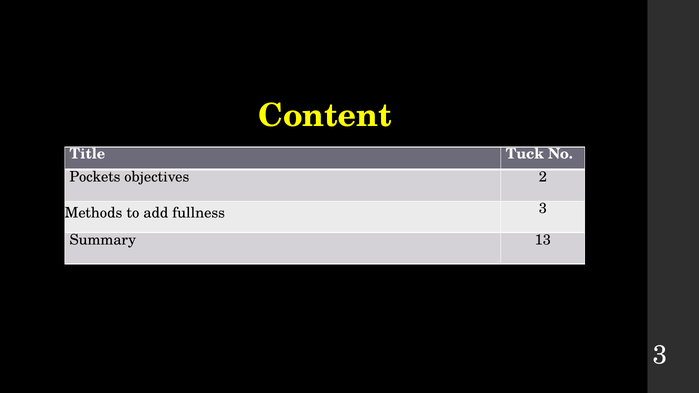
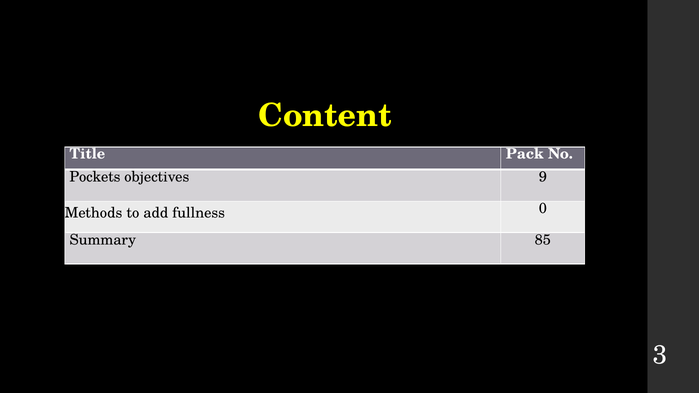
Tuck: Tuck -> Pack (525, 154)
2: 2 -> 9 (543, 177)
fullness 3: 3 -> 0 (543, 209)
13: 13 -> 85 (543, 240)
